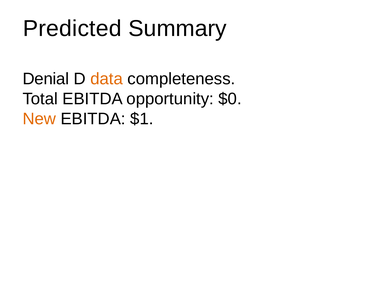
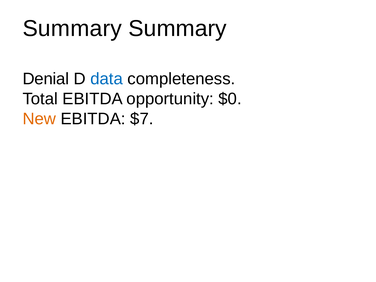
Predicted: Predicted -> Summary (72, 29)
data colour: orange -> blue (107, 79)
$1: $1 -> $7 (142, 119)
